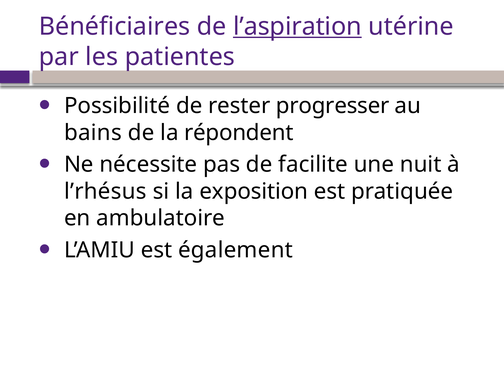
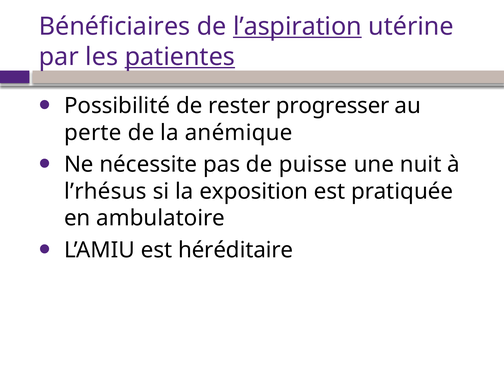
patientes underline: none -> present (180, 57)
bains: bains -> perte (93, 133)
répondent: répondent -> anémique (239, 133)
facilite: facilite -> puisse (313, 164)
également: également -> héréditaire (236, 250)
